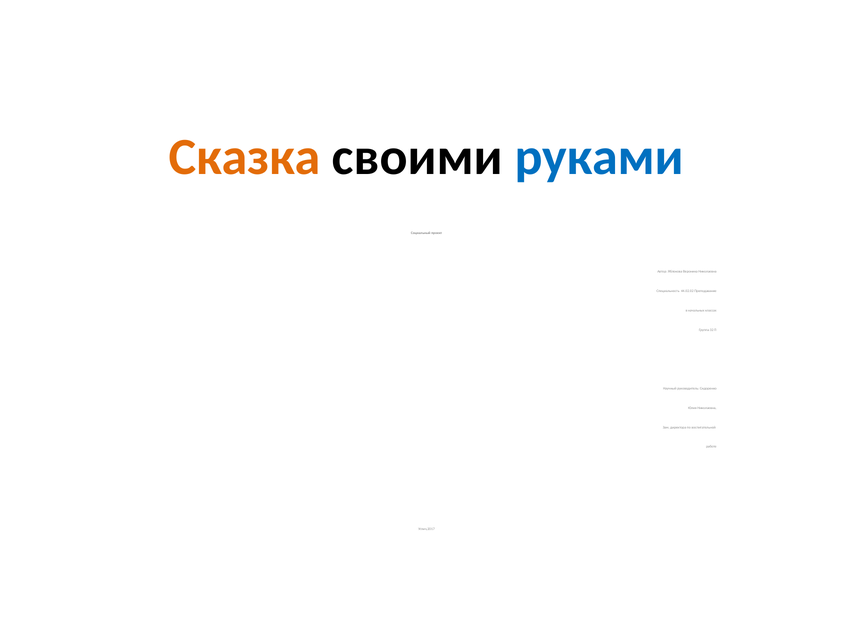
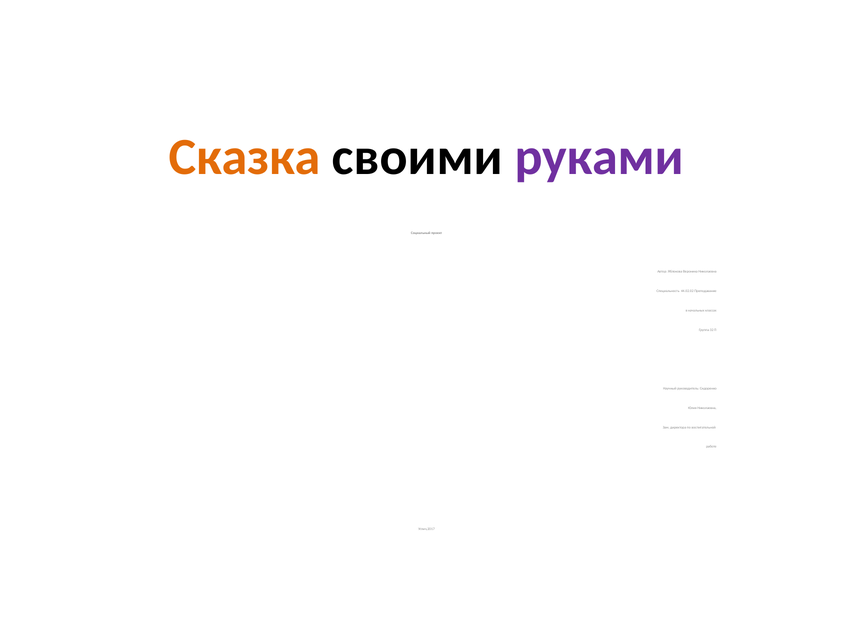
руками colour: blue -> purple (599, 157)
